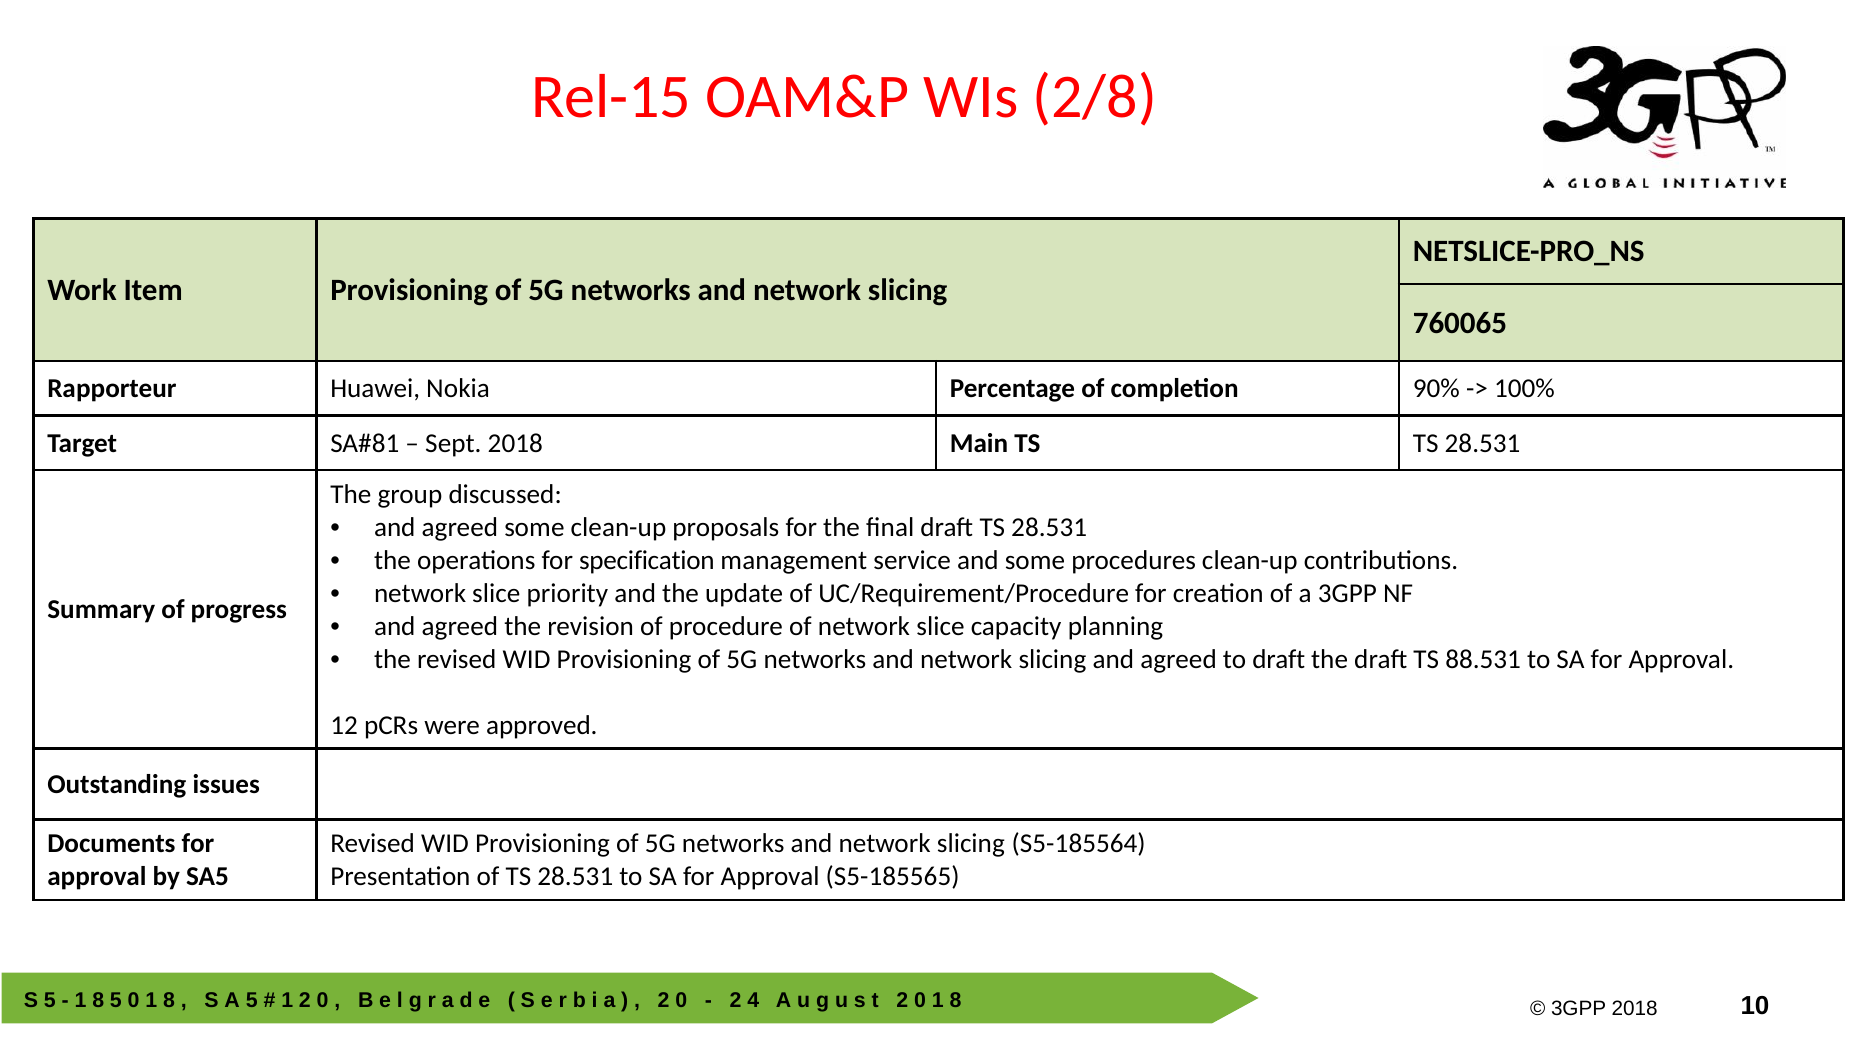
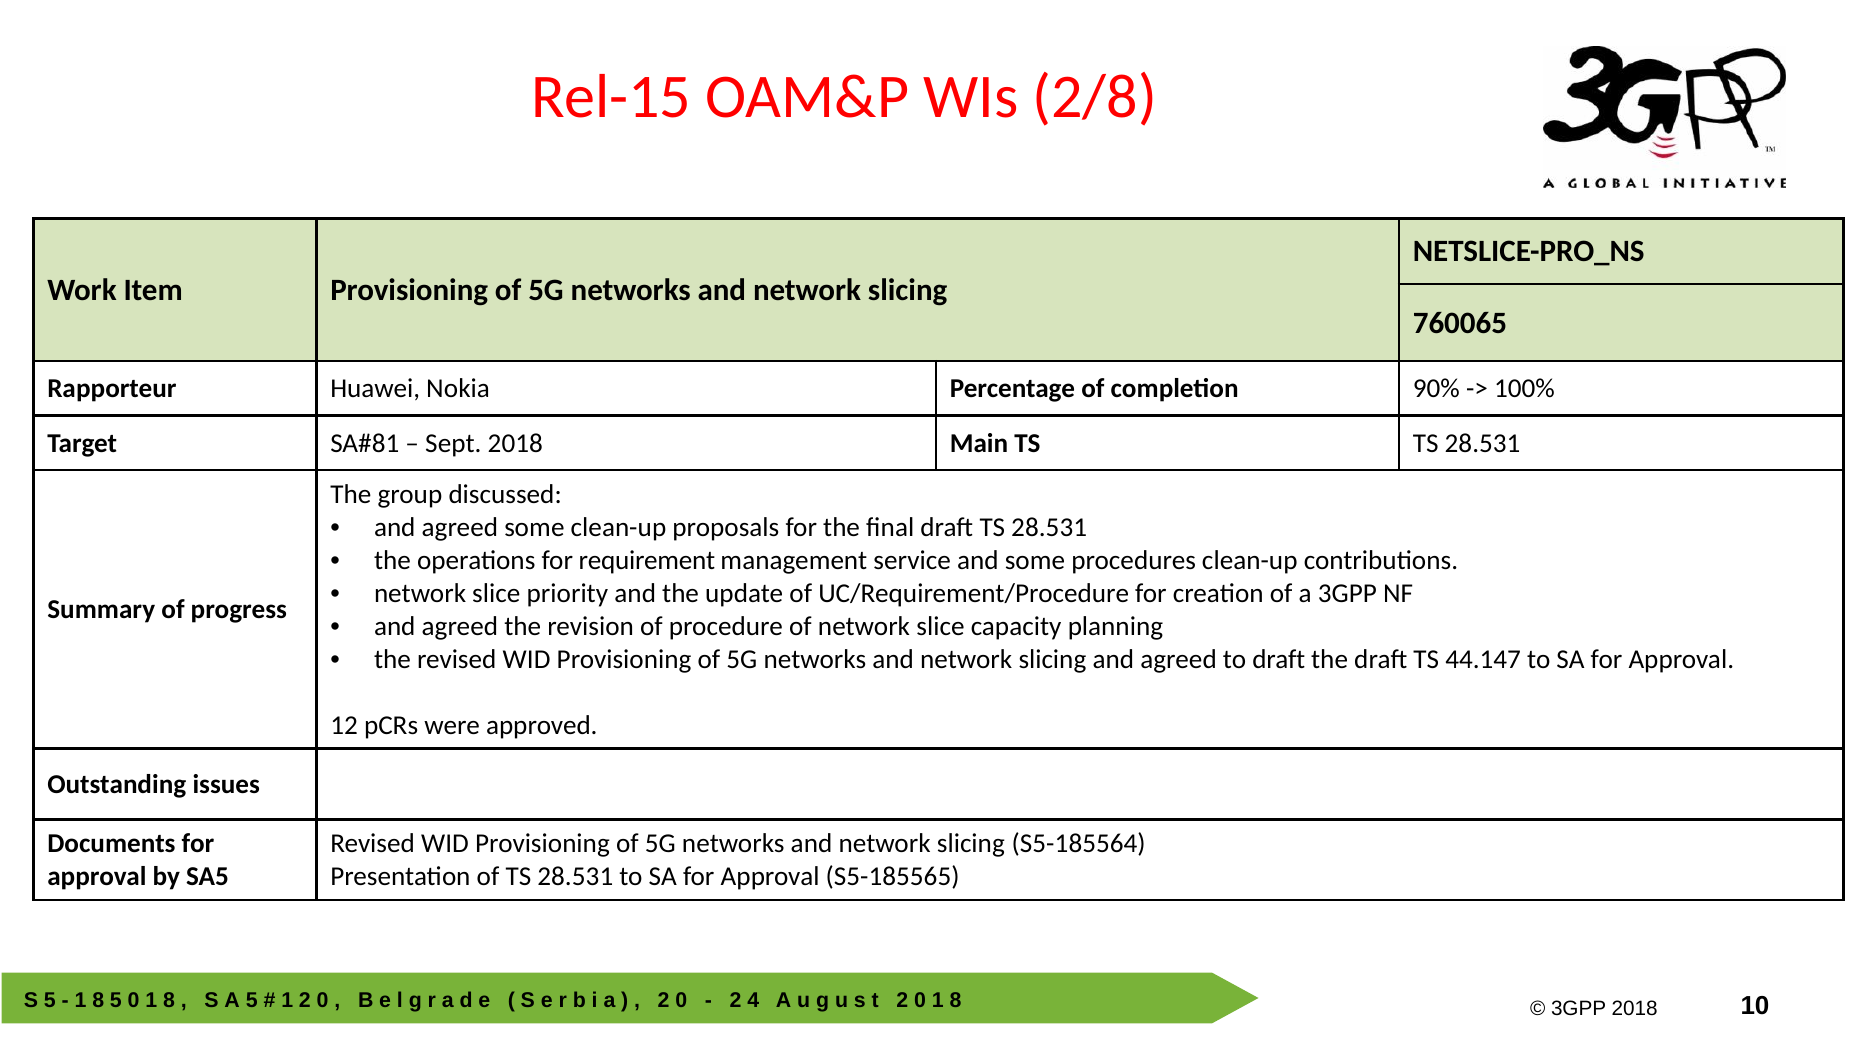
specification: specification -> requirement (647, 560)
88.531: 88.531 -> 44.147 (1483, 659)
